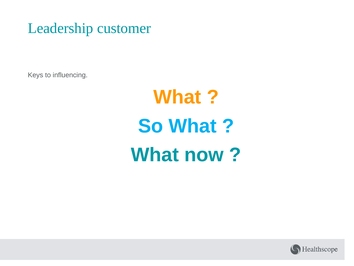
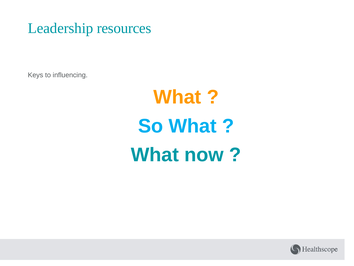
customer: customer -> resources (124, 28)
